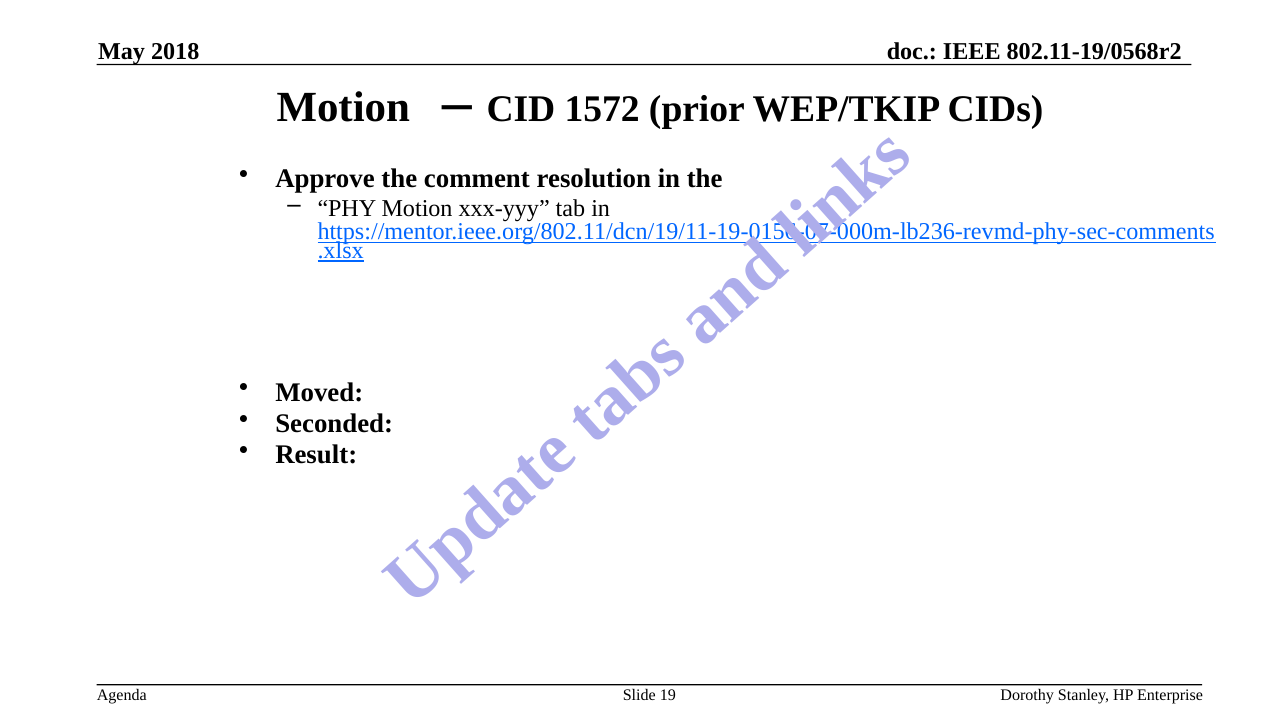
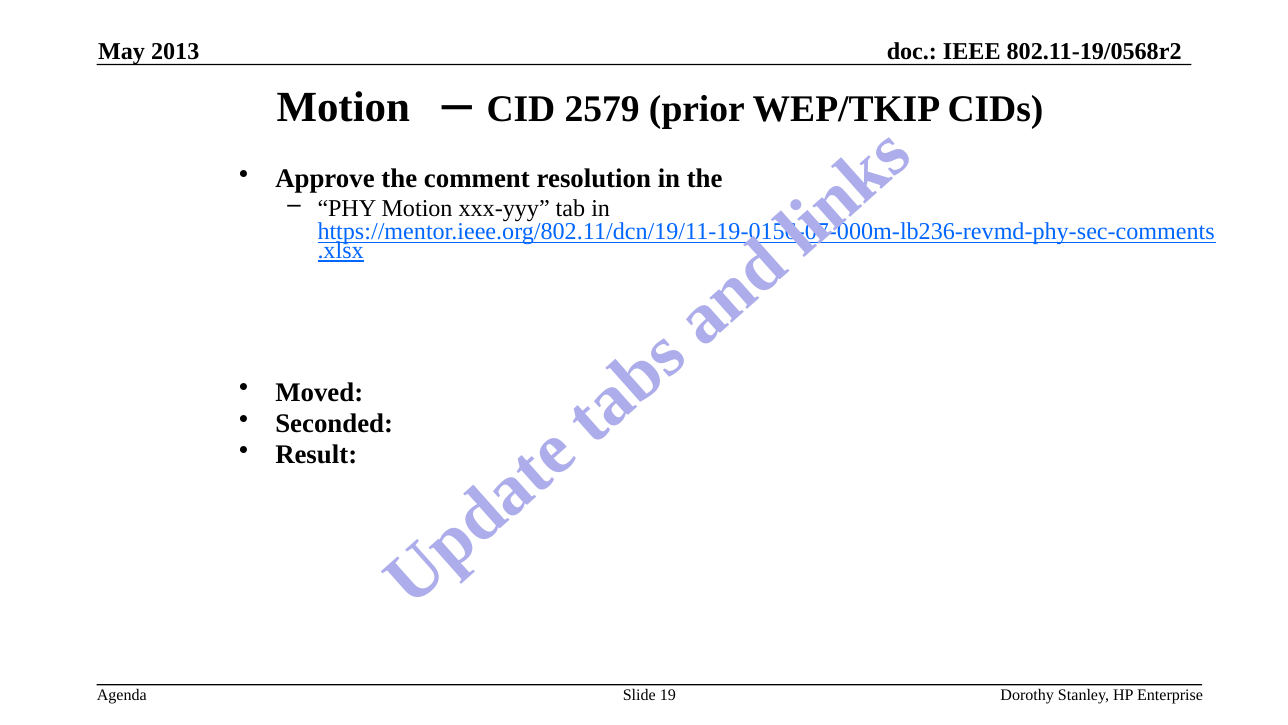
2018: 2018 -> 2013 (175, 52)
1572: 1572 -> 2579 (602, 109)
